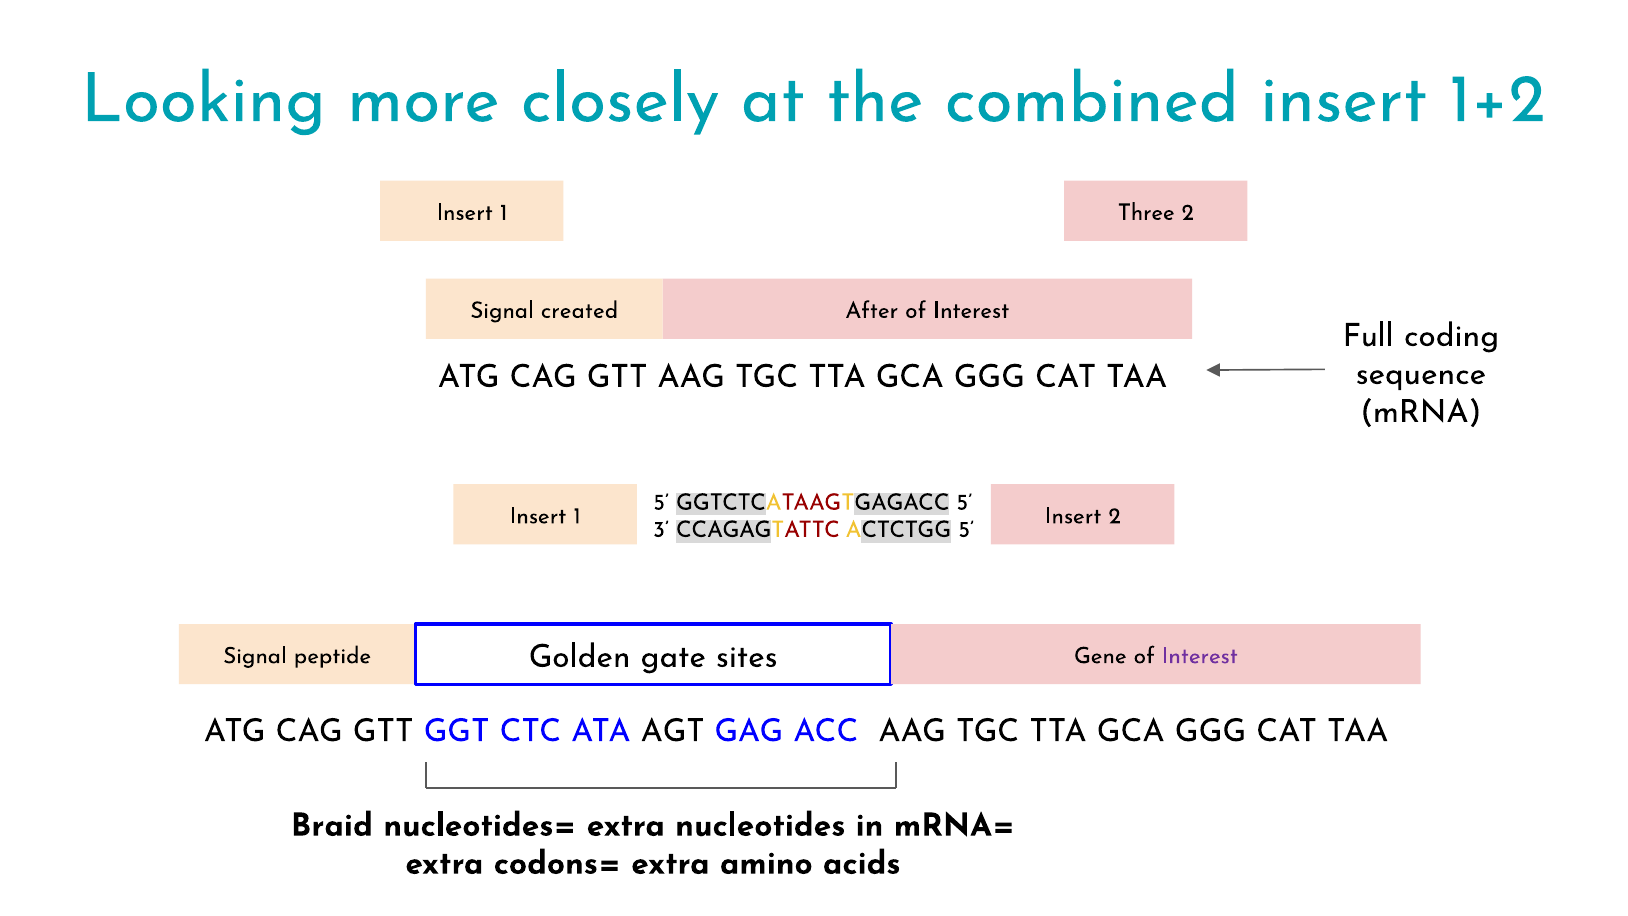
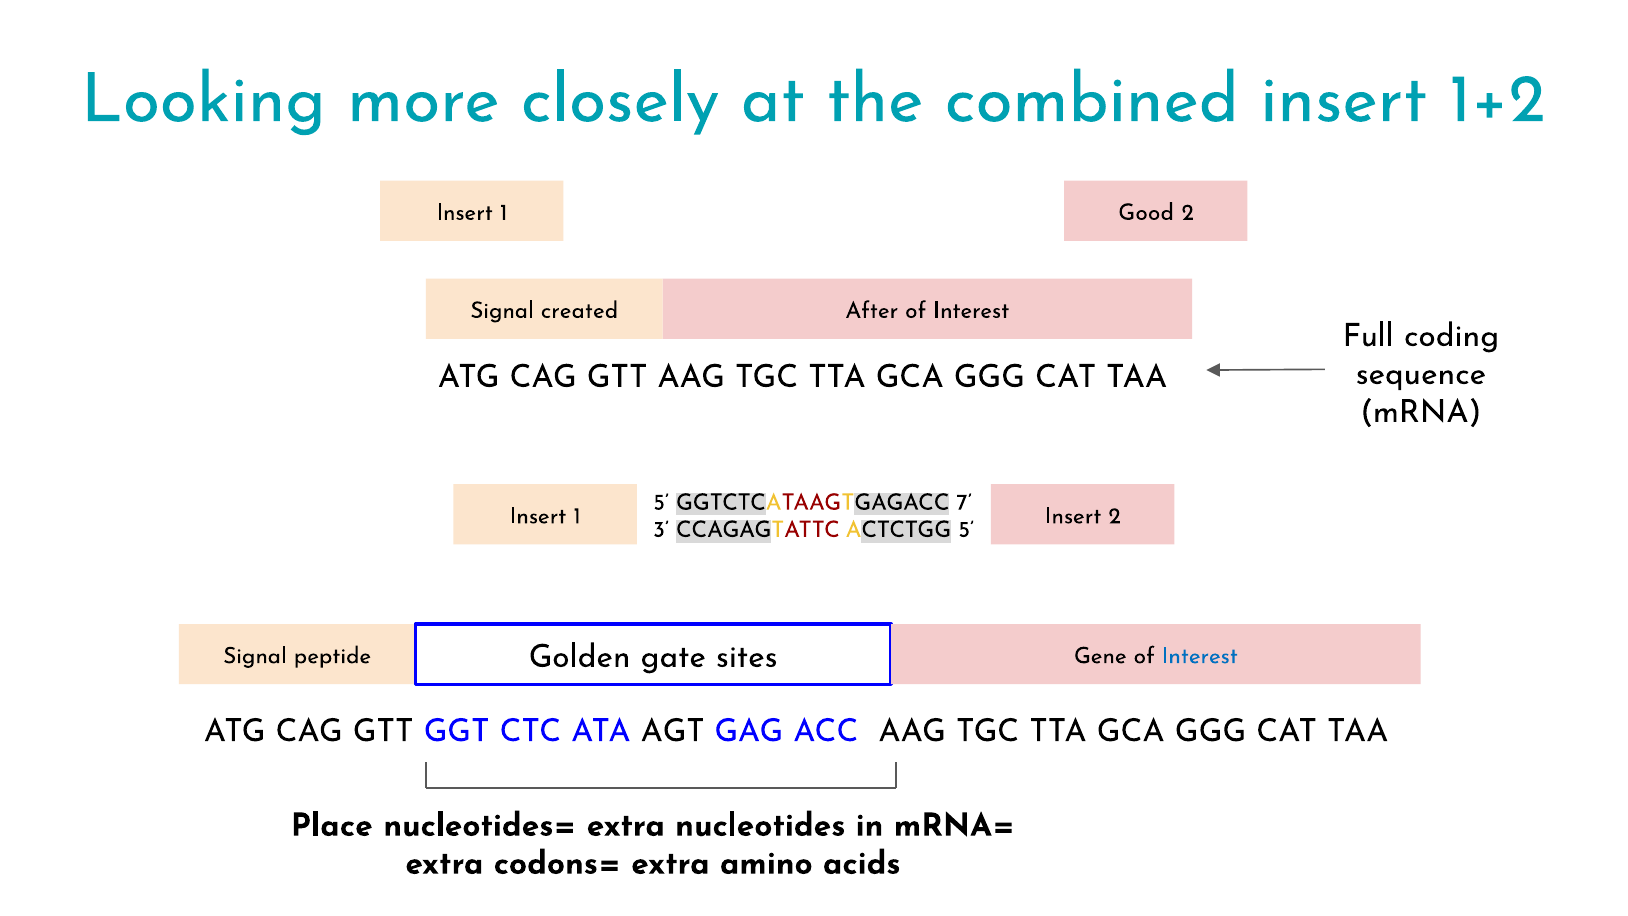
Three: Three -> Good (1146, 212)
TAAGTGAGACC 5: 5 -> 7 (964, 502)
Interest colour: purple -> blue (1200, 656)
Braid: Braid -> Place (332, 825)
